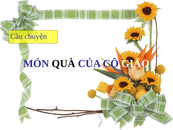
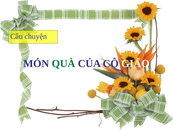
QUÀ colour: black -> green (64, 63)
